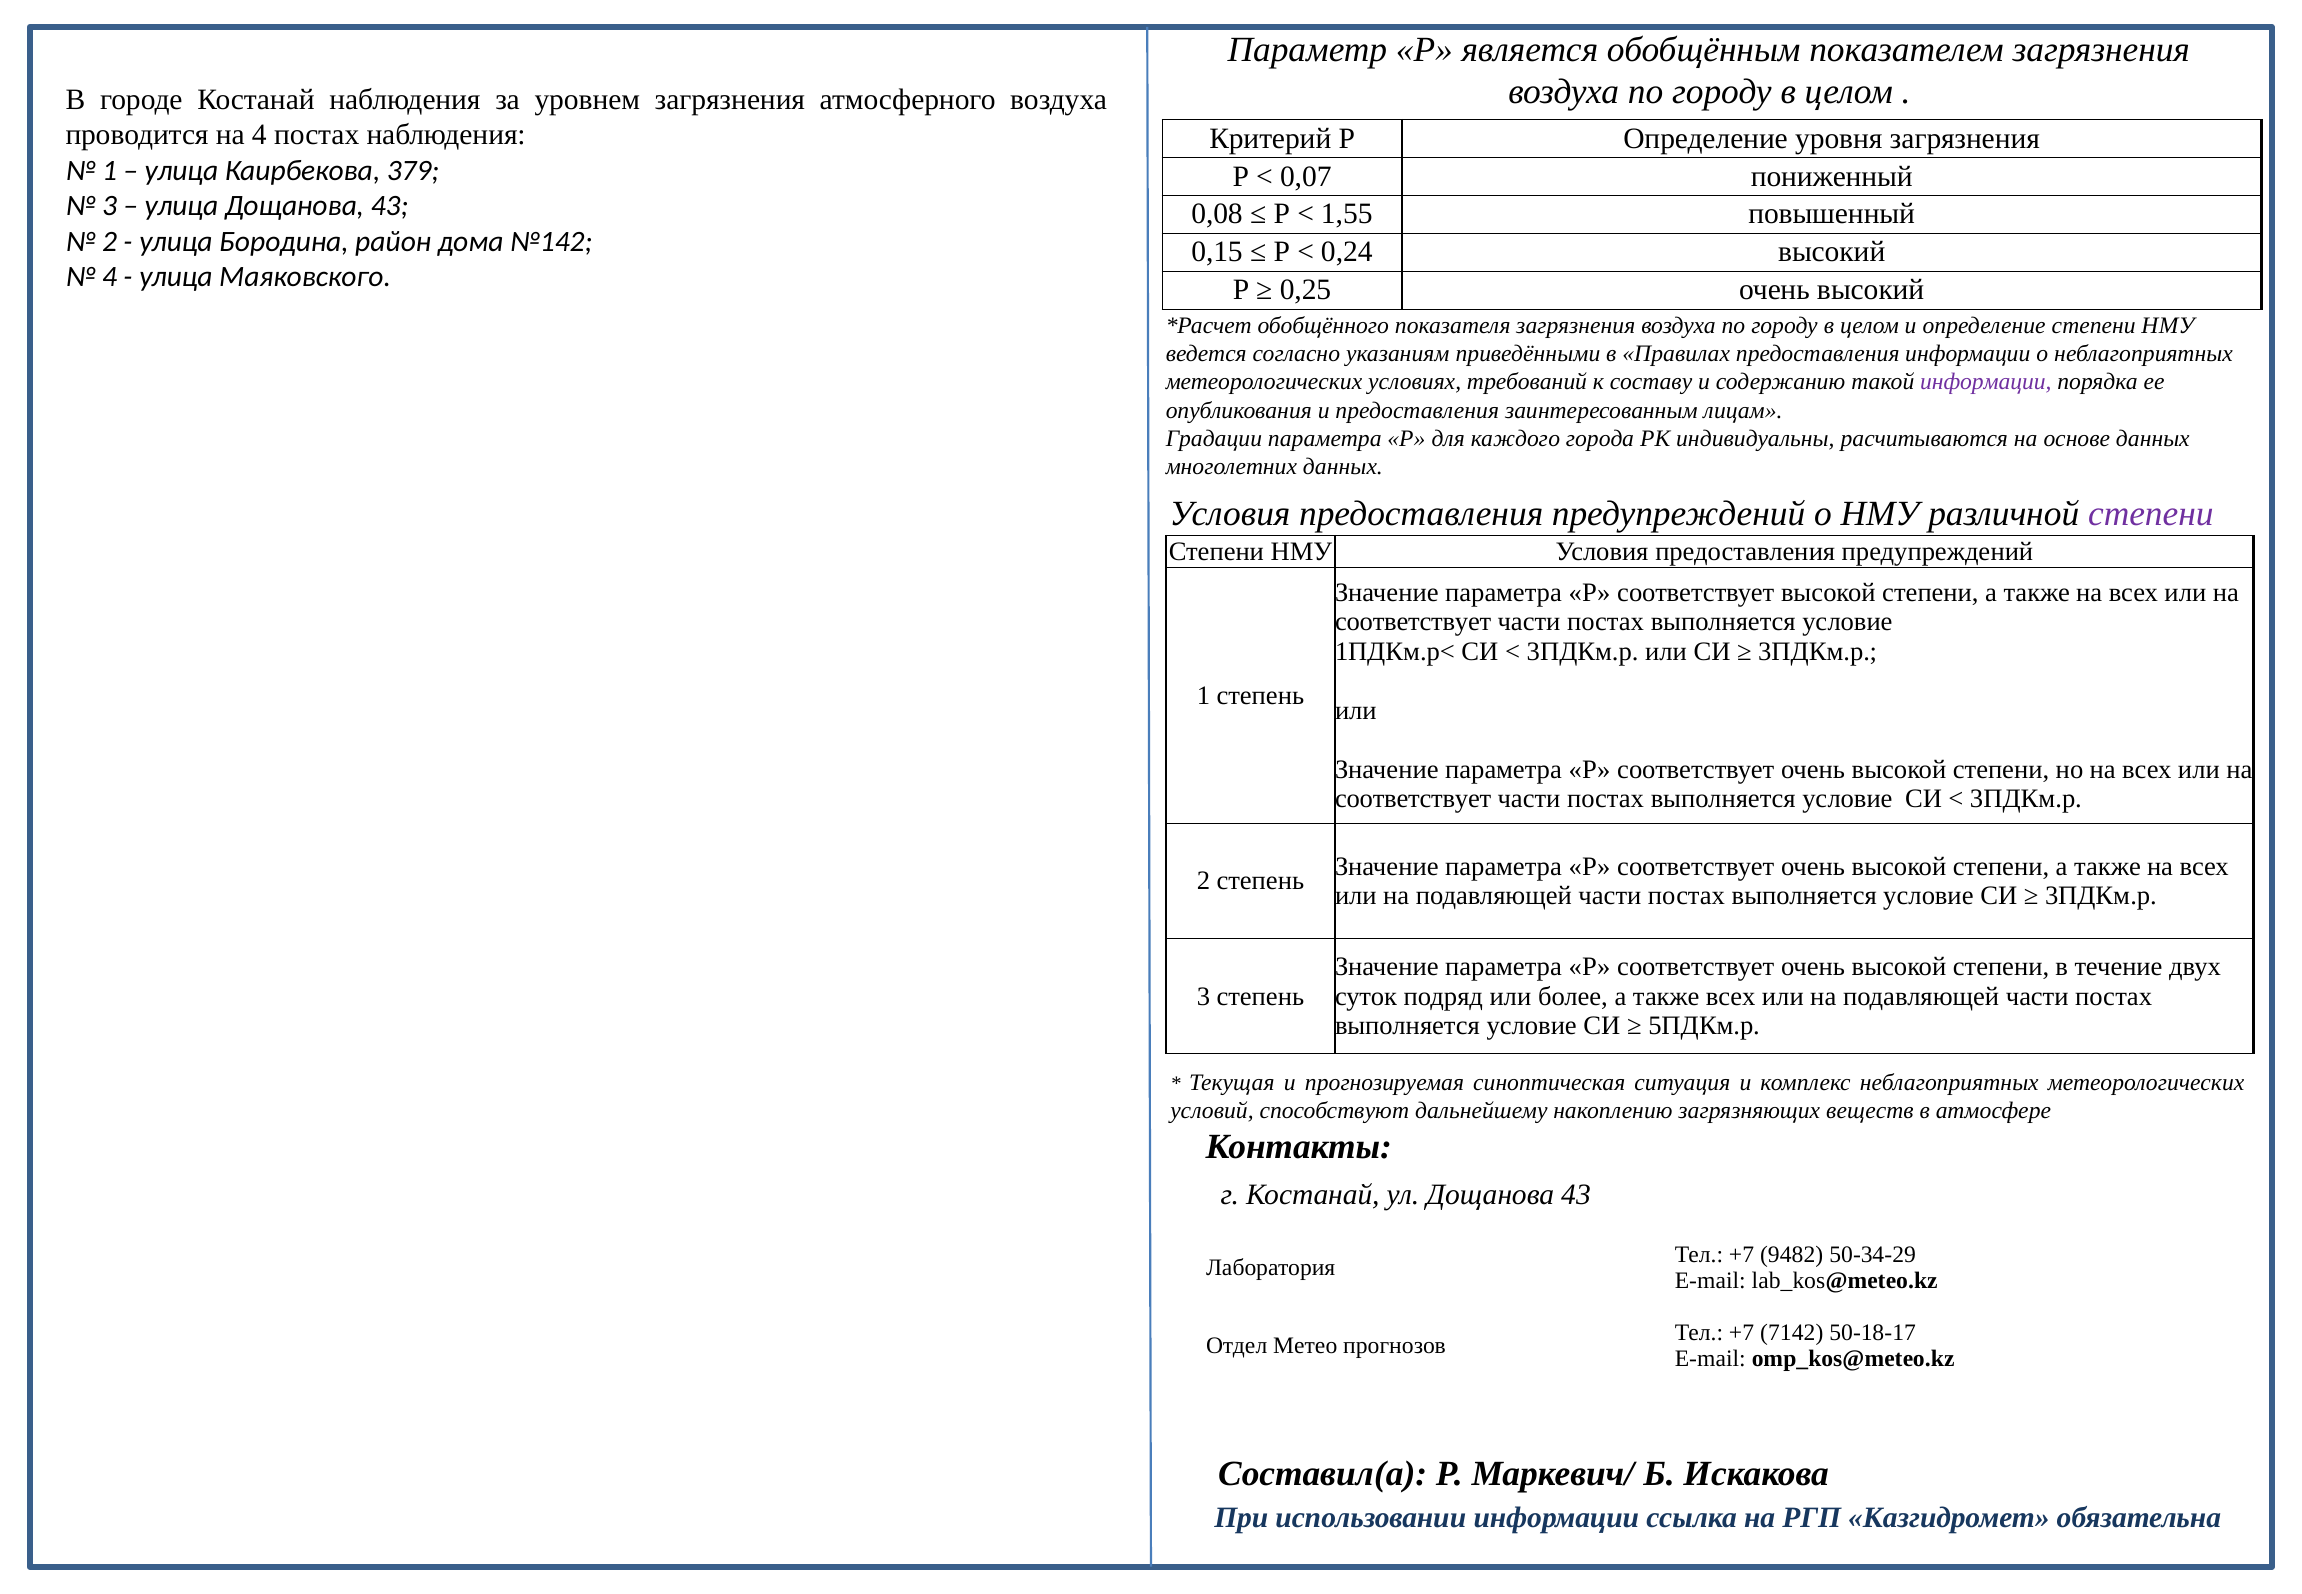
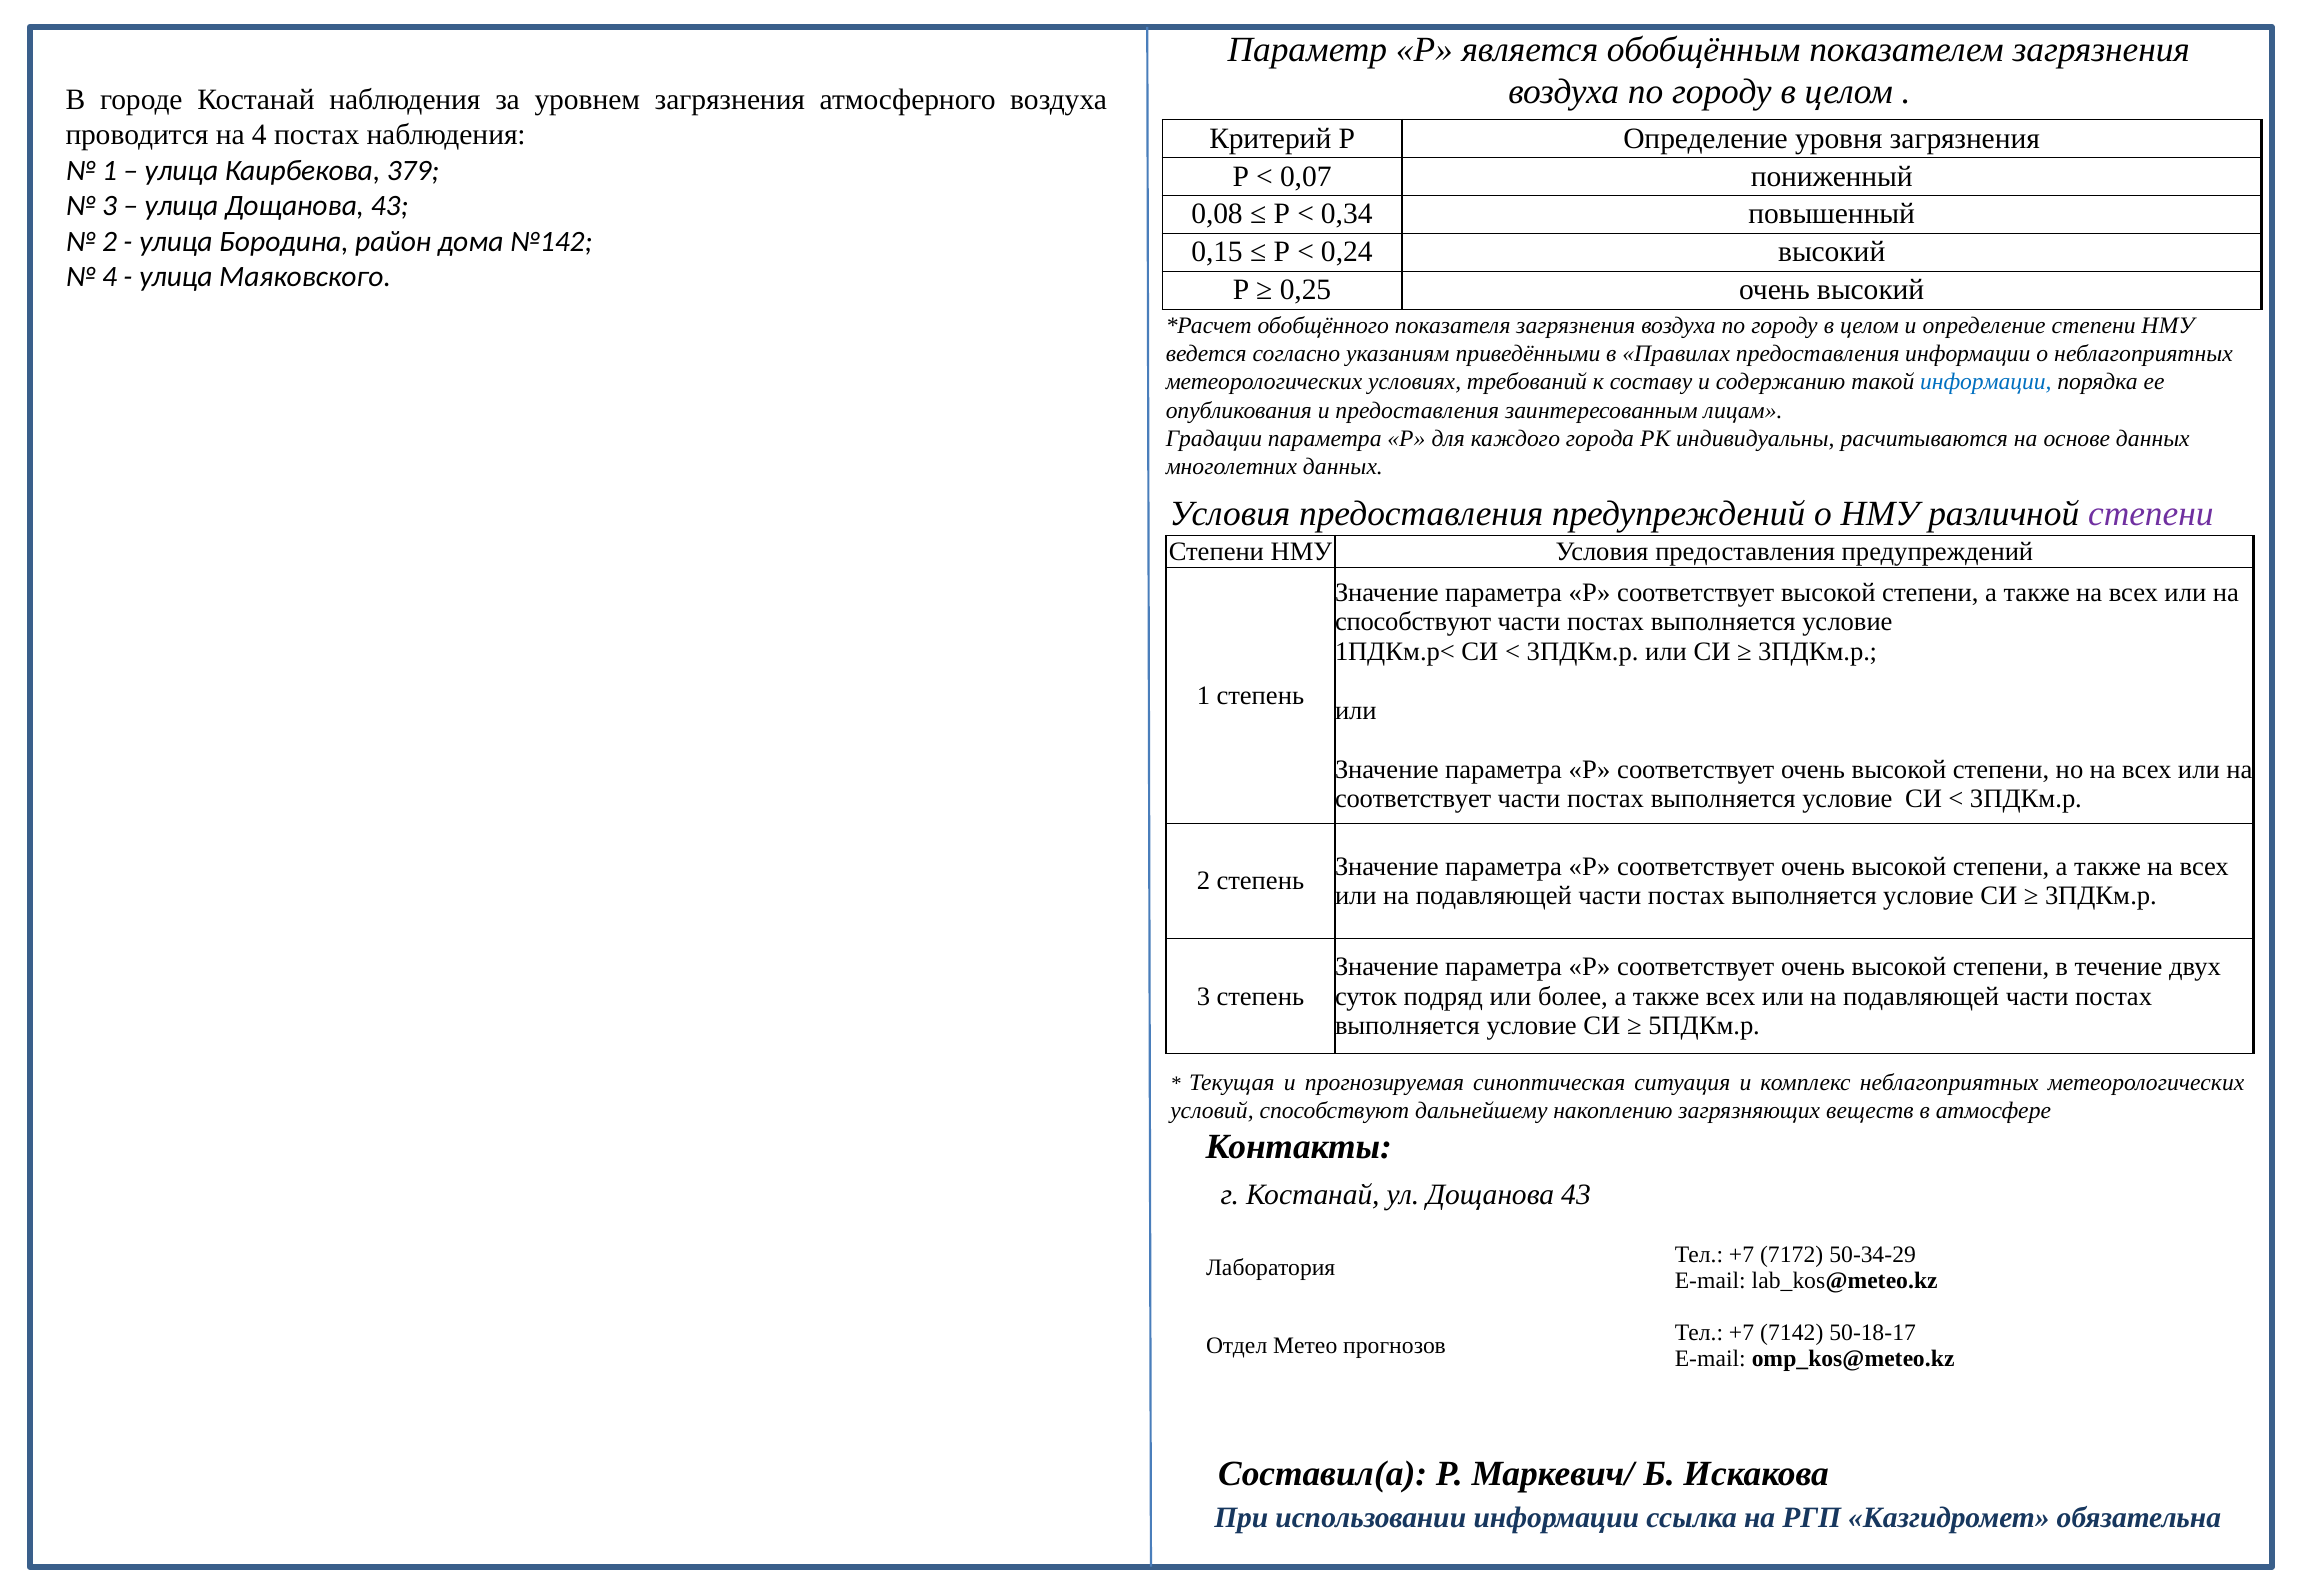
1,55: 1,55 -> 0,34 (1347, 214)
информации colour: purple -> blue (1986, 382)
соответствует: соответствует -> способствуют (1413, 622)
9482: 9482 -> 7172 (1792, 1255)
